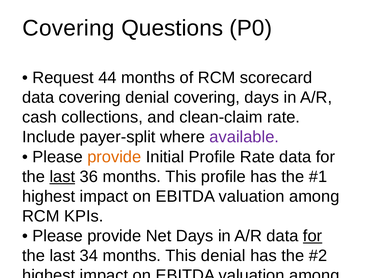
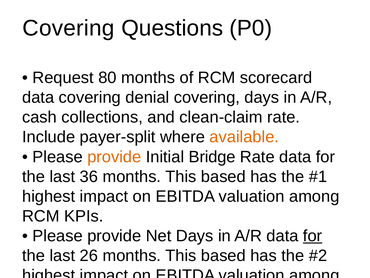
44: 44 -> 80 (107, 78)
available colour: purple -> orange (244, 137)
Initial Profile: Profile -> Bridge (212, 157)
last underline: present -> none (62, 176)
36 months This profile: profile -> based (223, 176)
34: 34 -> 26 (89, 255)
denial: denial -> based (223, 255)
